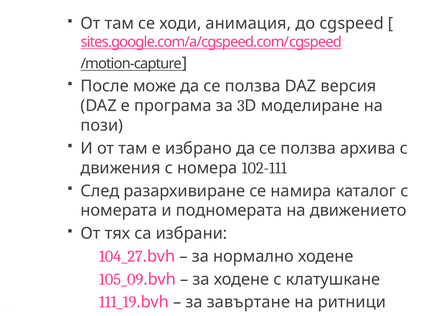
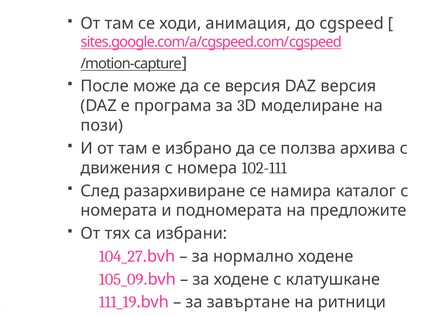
може да се ползва: ползва -> версия (253, 86)
движението: движението -> предложите (358, 210)
